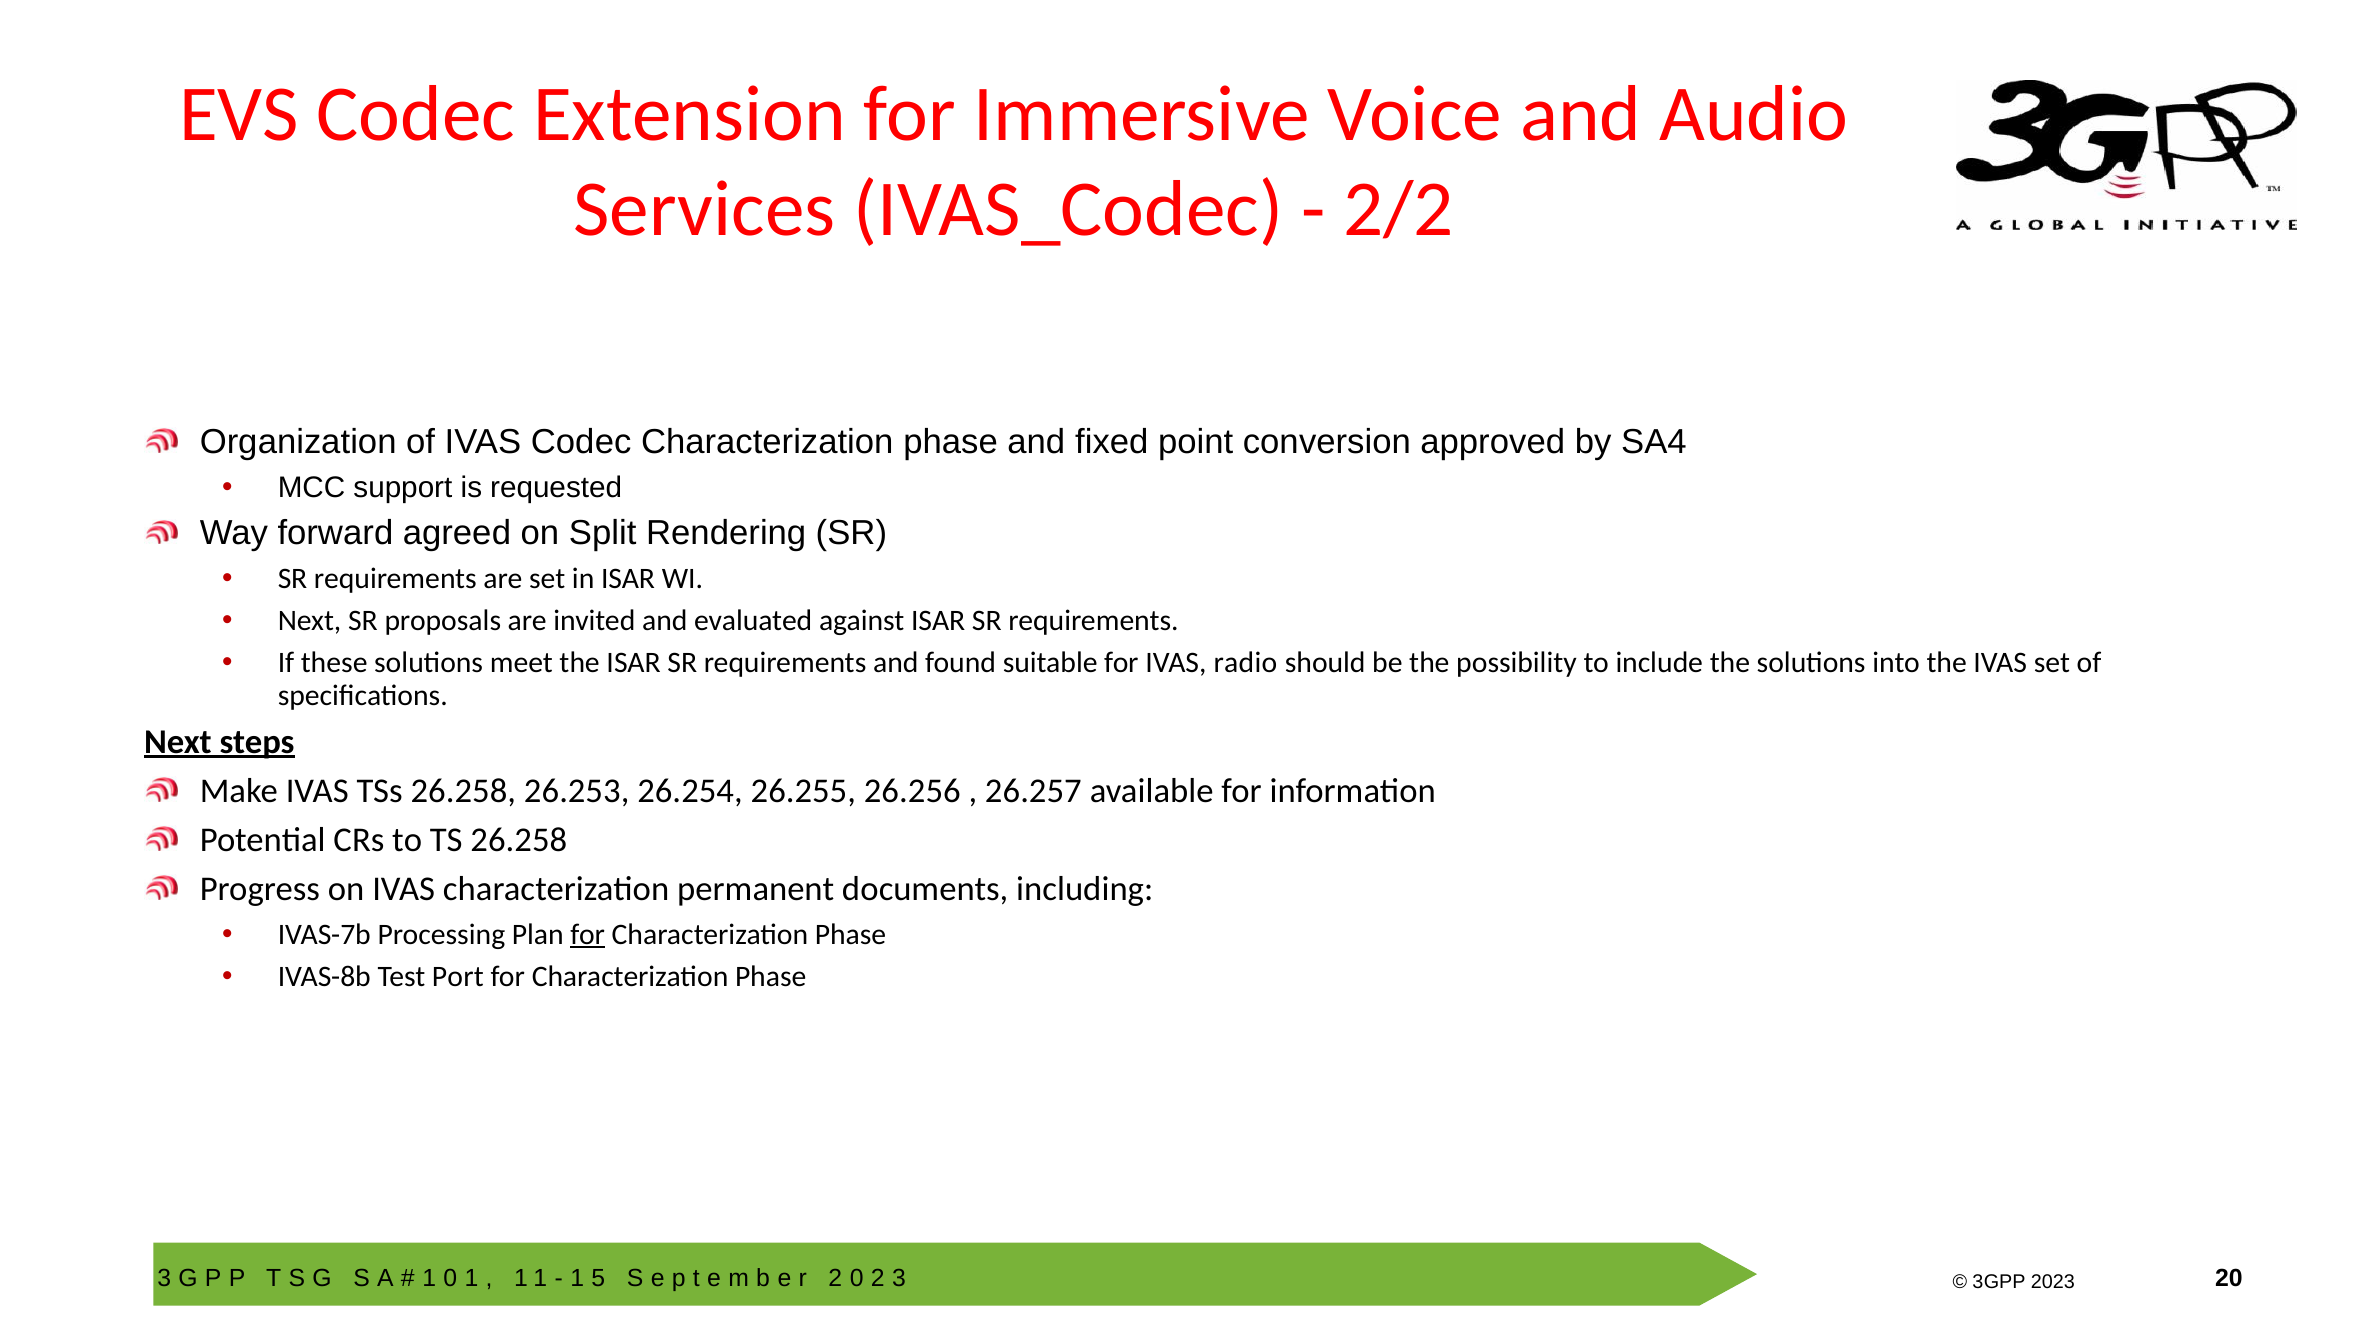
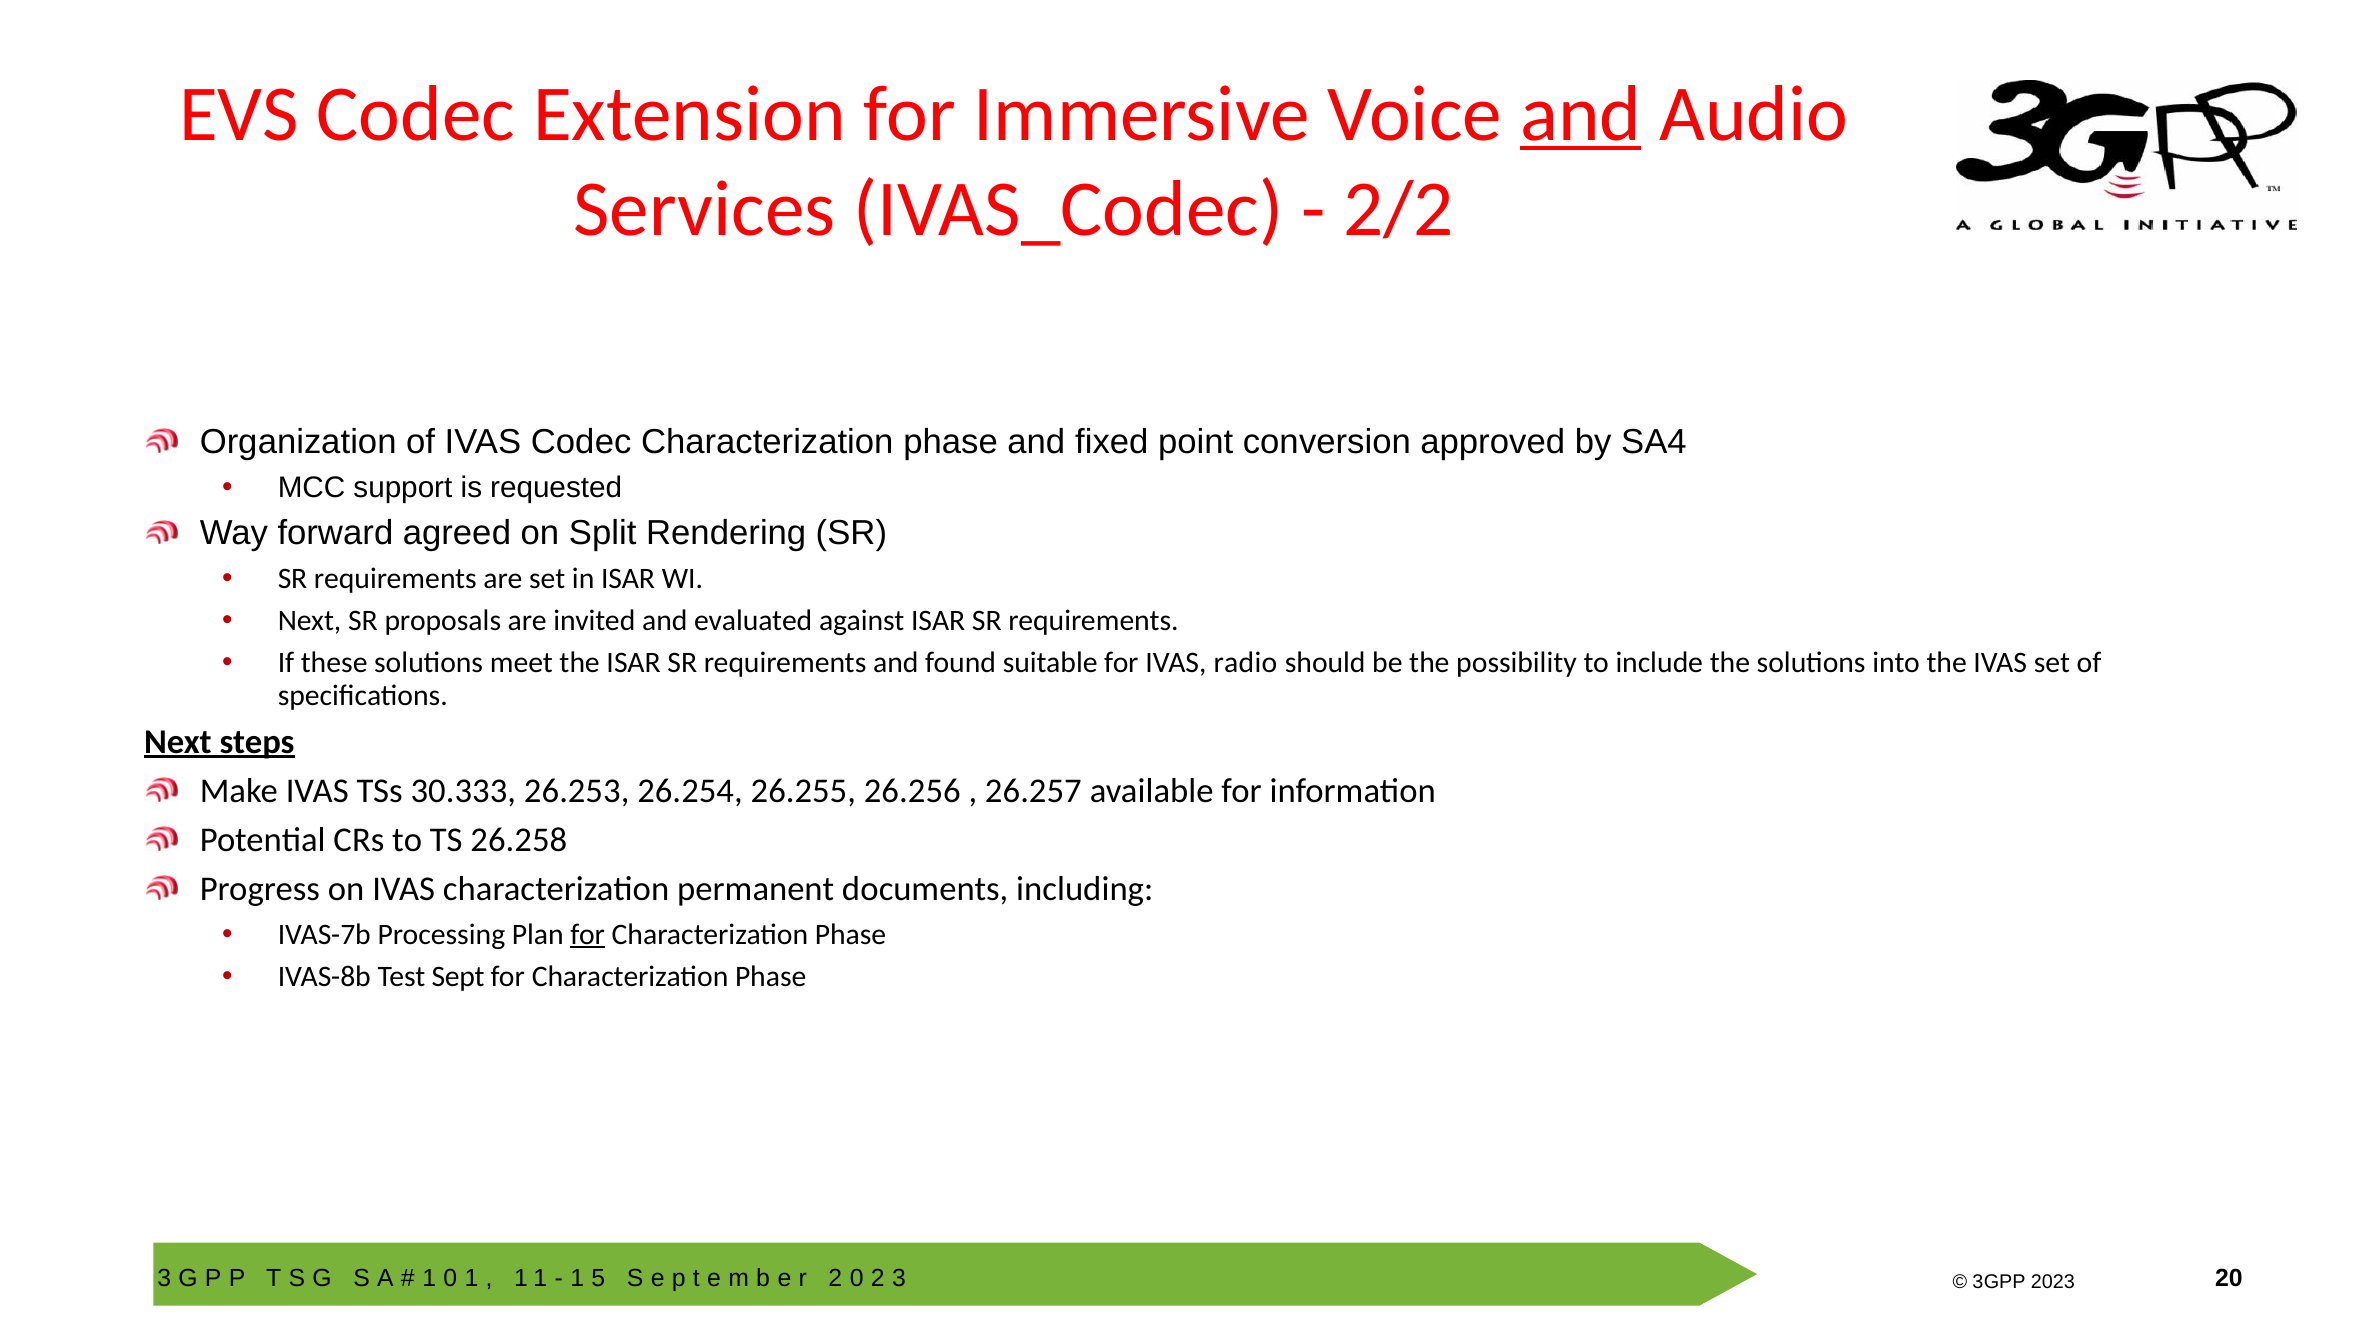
and underline: none -> present (1581, 114)
TSs 26.258: 26.258 -> 30.333 (463, 791)
Port: Port -> Sept (458, 976)
